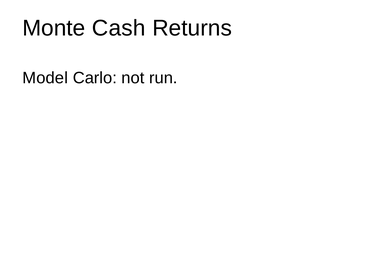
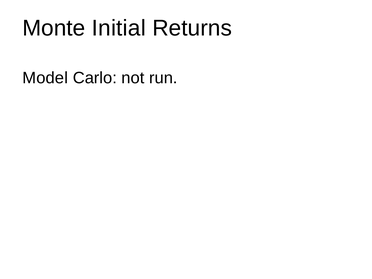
Cash: Cash -> Initial (119, 28)
